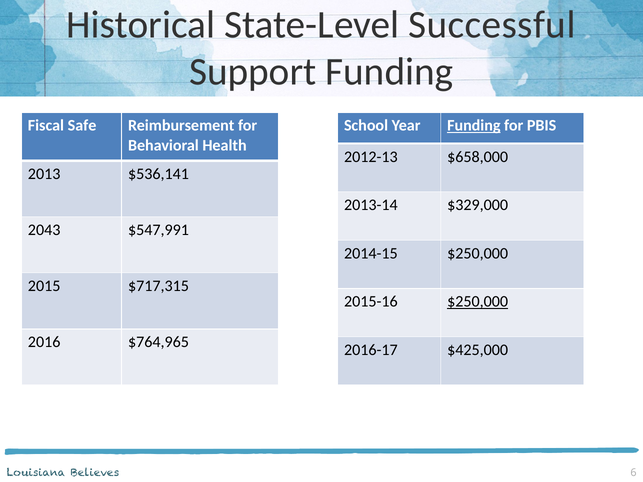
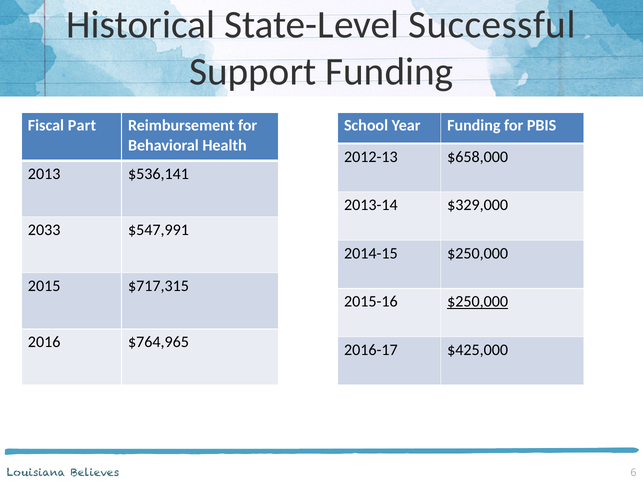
Safe: Safe -> Part (82, 126)
Funding underline: present -> none (474, 126)
2043: 2043 -> 2033 (44, 230)
